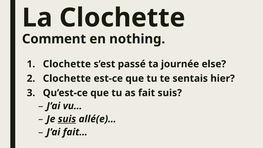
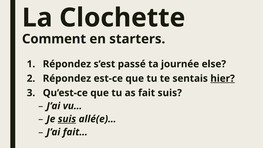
nothing: nothing -> starters (137, 39)
Clochette: Clochette -> Répondez (67, 64)
Clochette: Clochette -> Répondez (67, 78)
hier underline: none -> present (223, 78)
